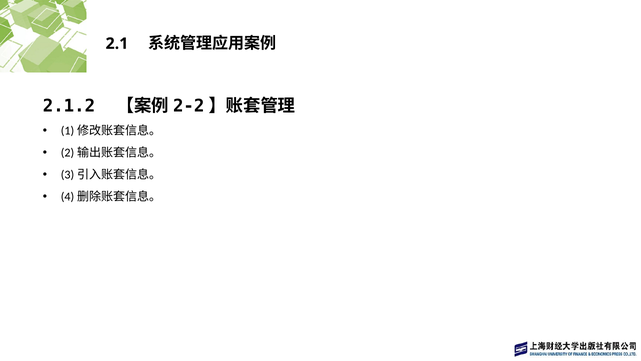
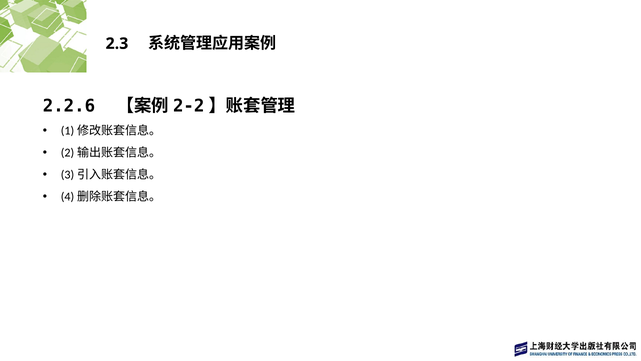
2.1: 2.1 -> 2.3 (117, 44)
2.1.2: 2.1.2 -> 2.2.6 (69, 106)
